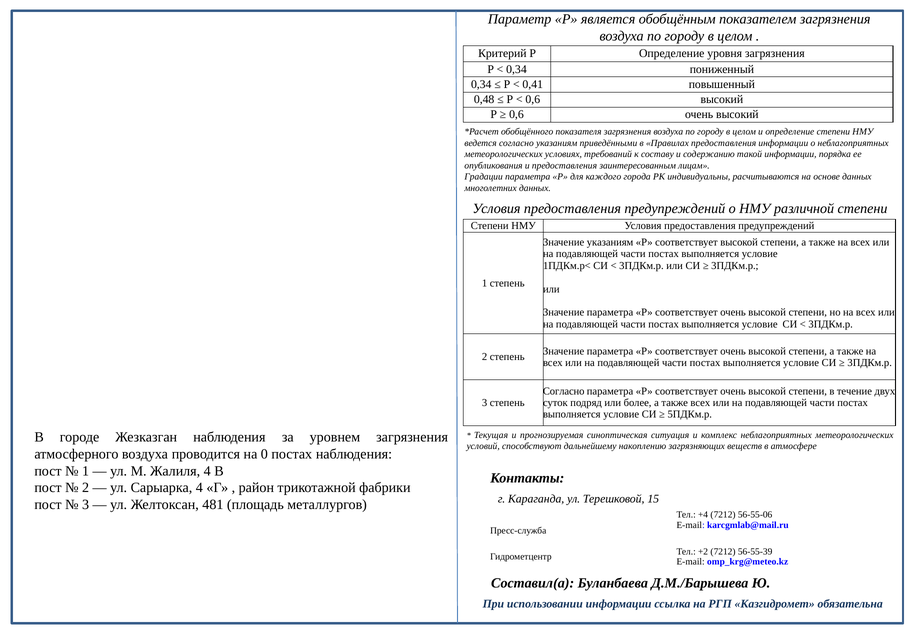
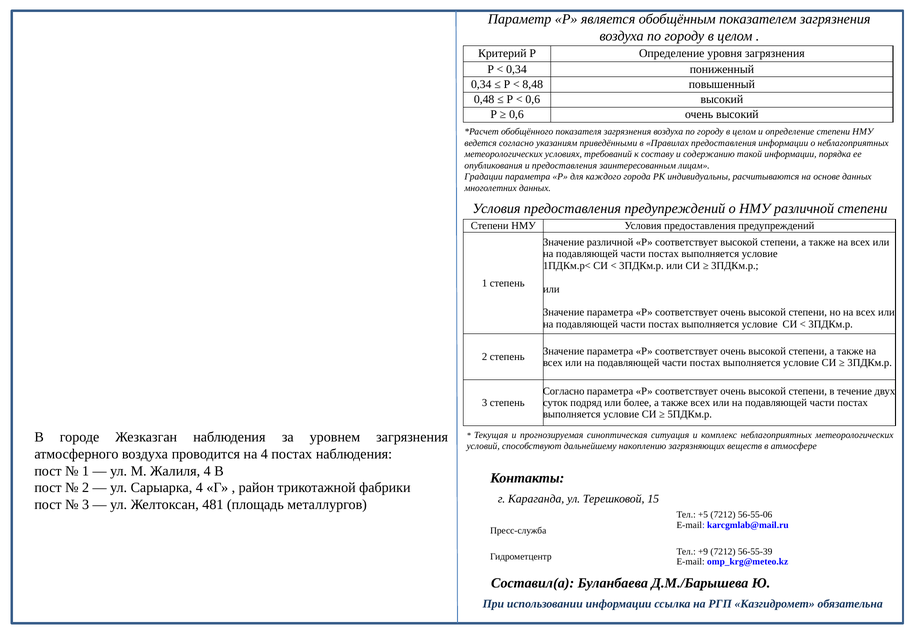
0,41: 0,41 -> 8,48 (533, 84)
Значение указаниям: указаниям -> различной (610, 242)
на 0: 0 -> 4 (264, 454)
+4: +4 -> +5 (703, 514)
+2: +2 -> +9 (703, 551)
